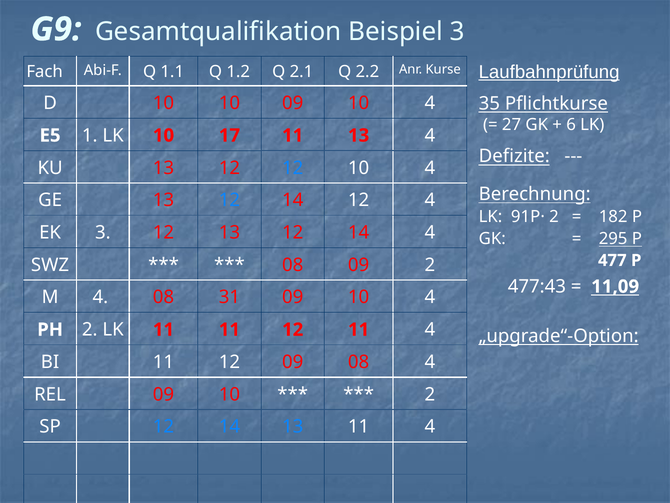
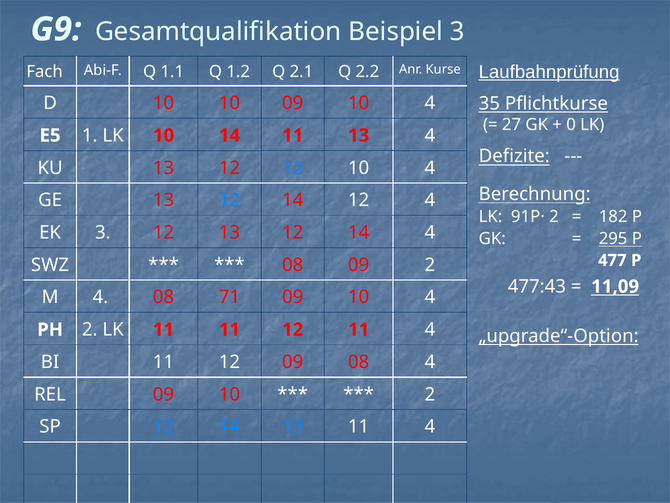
6: 6 -> 0 (571, 125)
10 17: 17 -> 14 (229, 135)
31: 31 -> 71 (229, 297)
